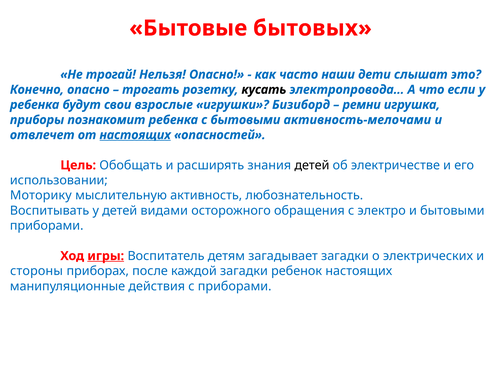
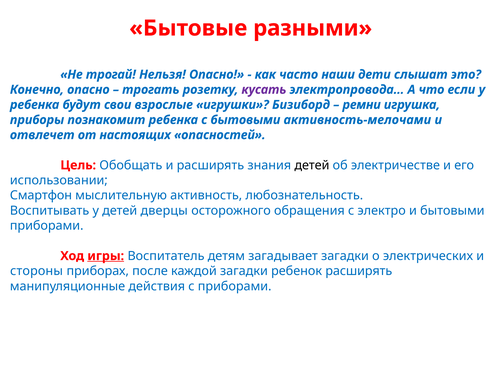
бытовых: бытовых -> разными (313, 28)
кусать colour: black -> purple (264, 90)
настоящих underline: present -> none (135, 135)
Моторику: Моторику -> Смартфон (41, 195)
видами: видами -> дверцы (164, 211)
ребенок настоящих: настоящих -> расширять (359, 271)
